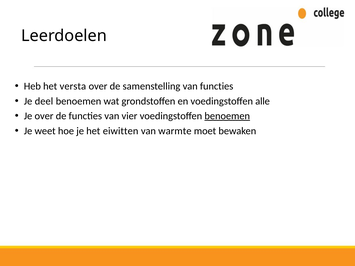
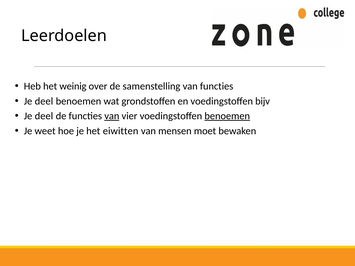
versta: versta -> weinig (73, 86)
alle: alle -> bijv (263, 101)
over: over -> deel (44, 116)
van underline: none -> present (112, 116)
warmte: warmte -> mensen (175, 131)
